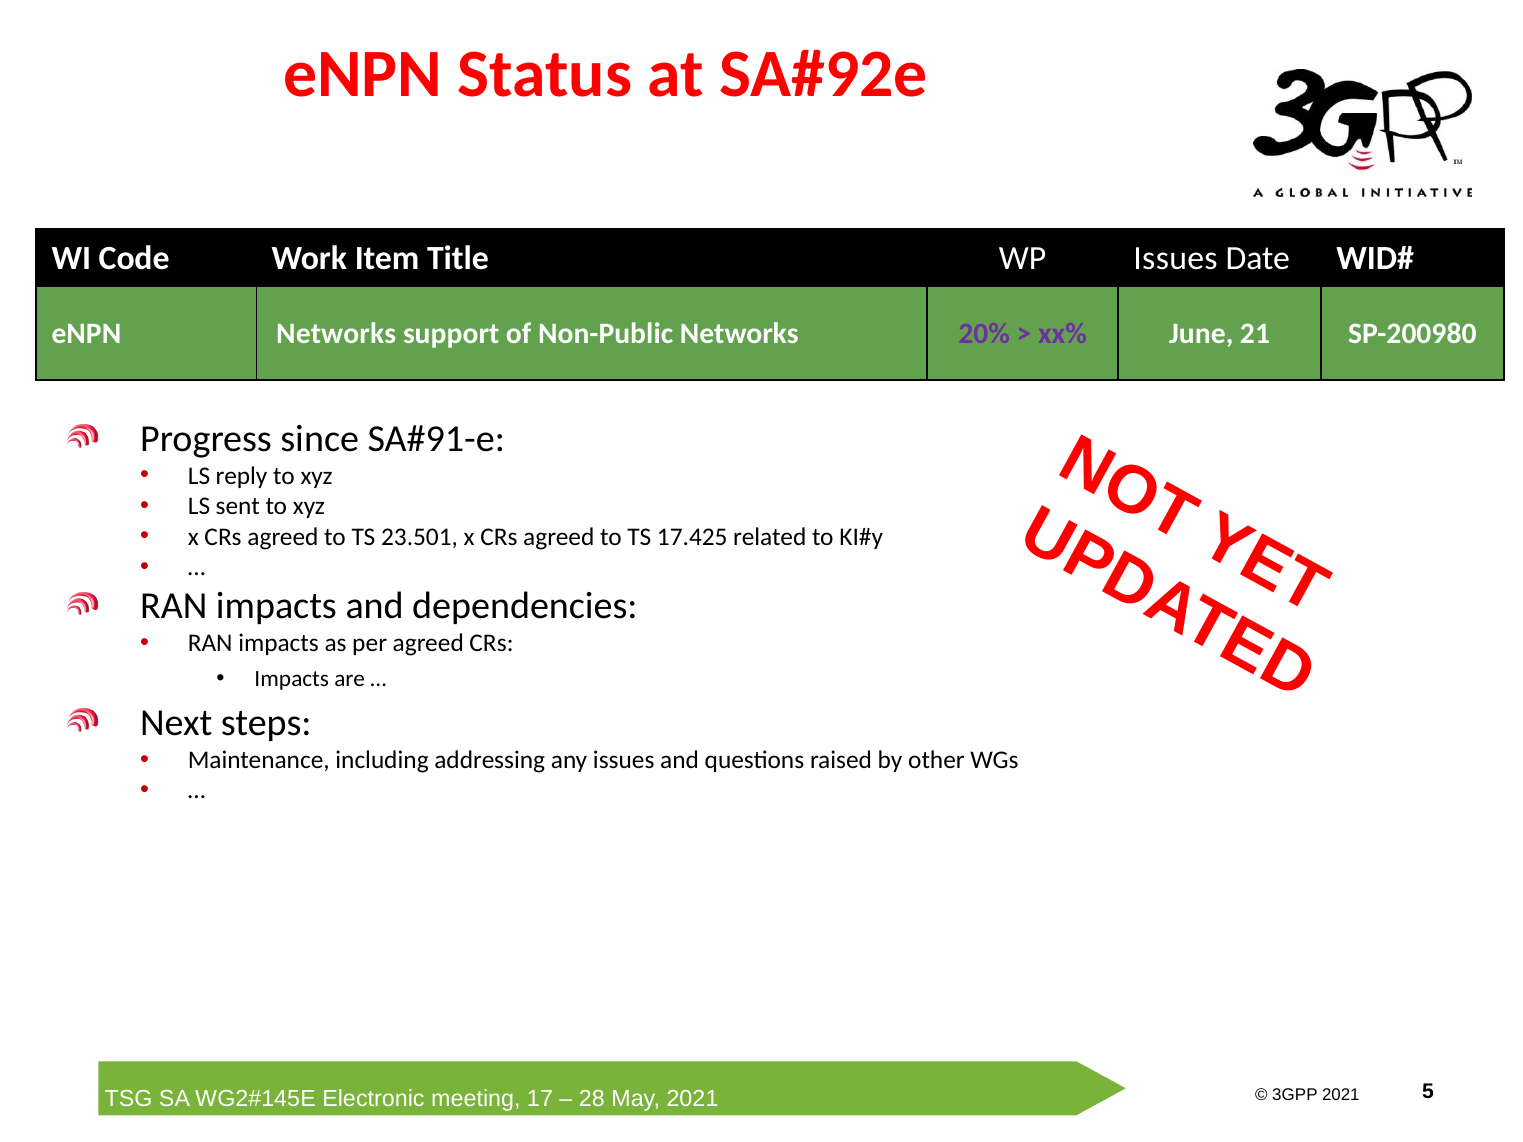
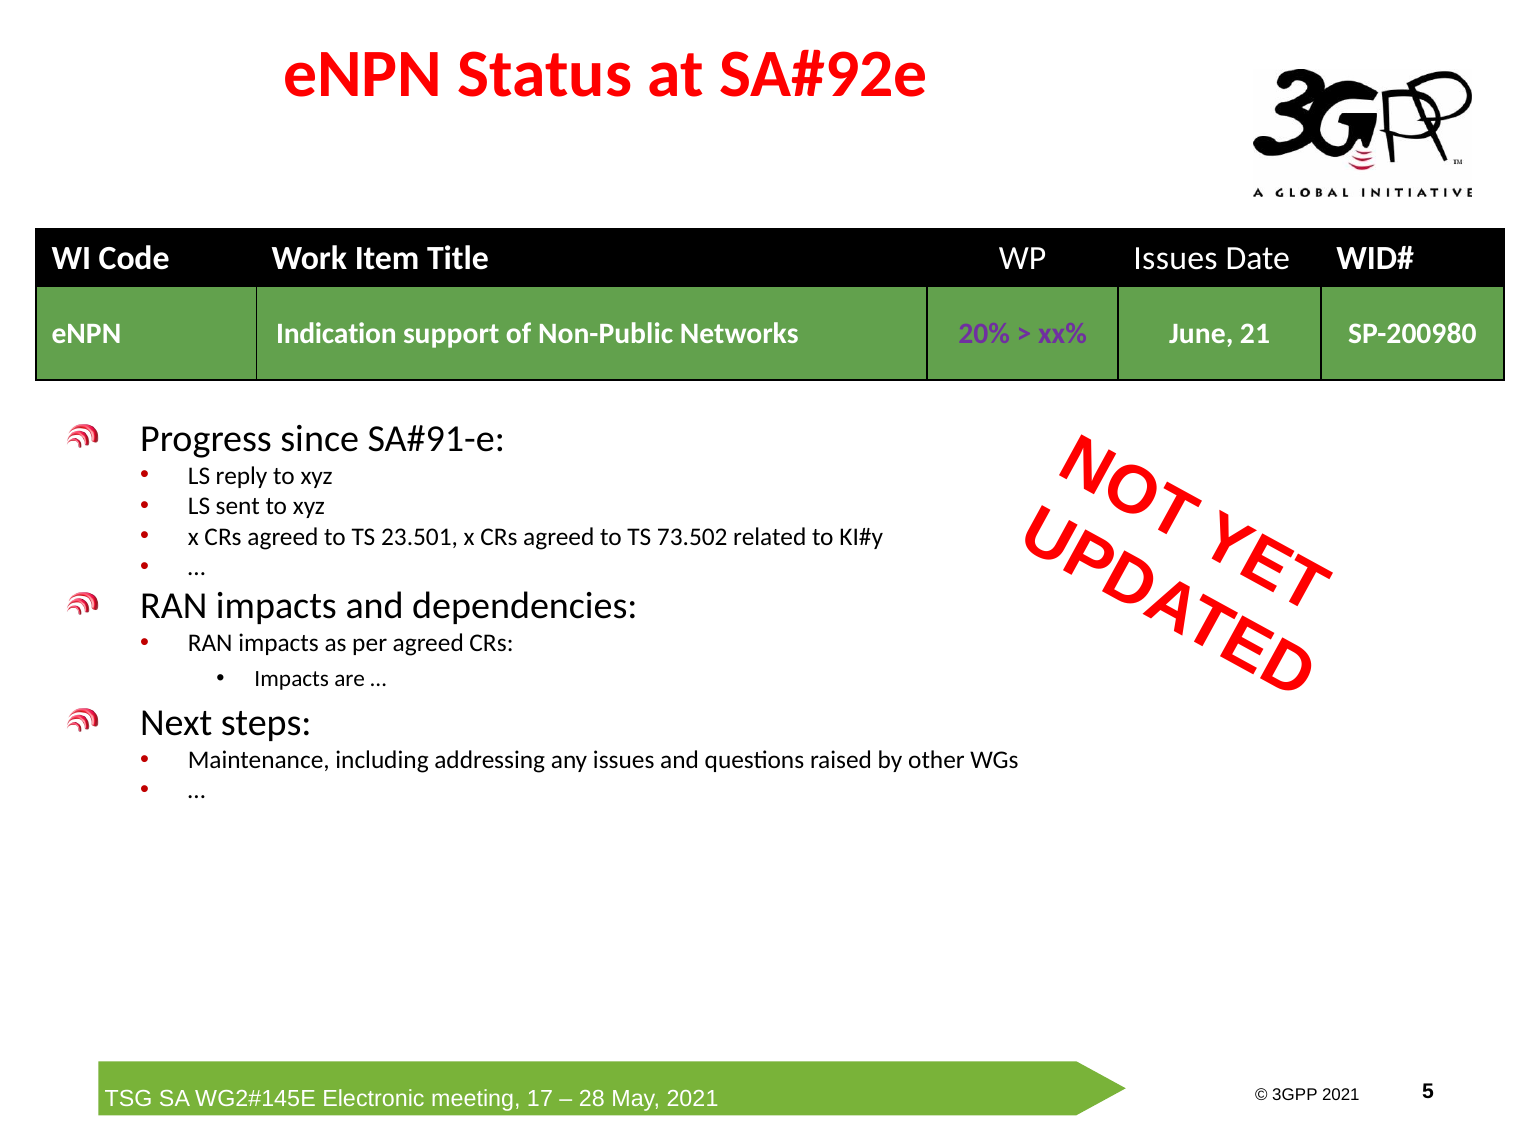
eNPN Networks: Networks -> Indication (336, 333)
17.425: 17.425 -> 73.502 (692, 537)
